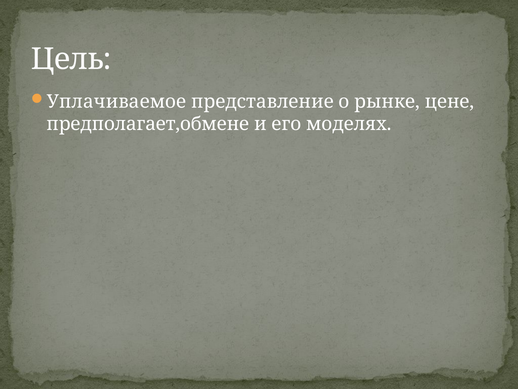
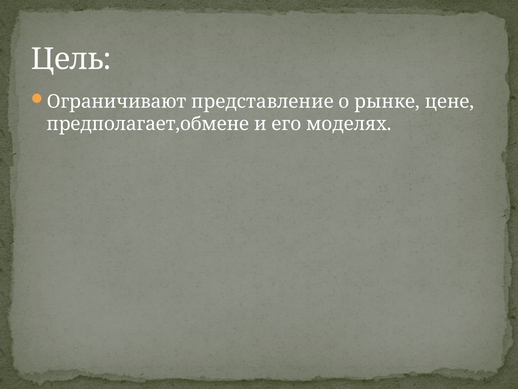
Уплачиваемое: Уплачиваемое -> Ограничивают (117, 101)
